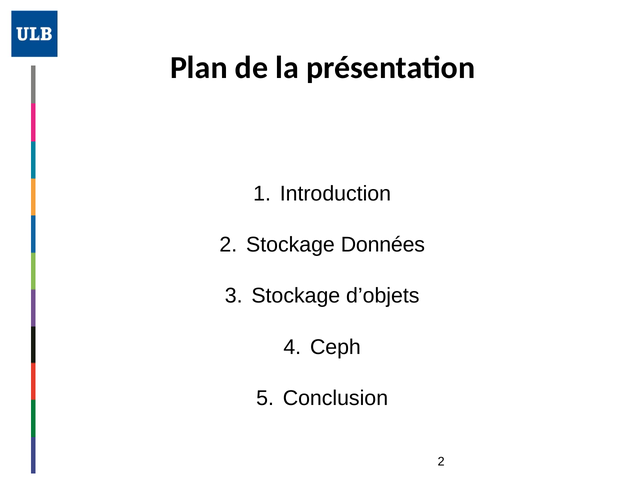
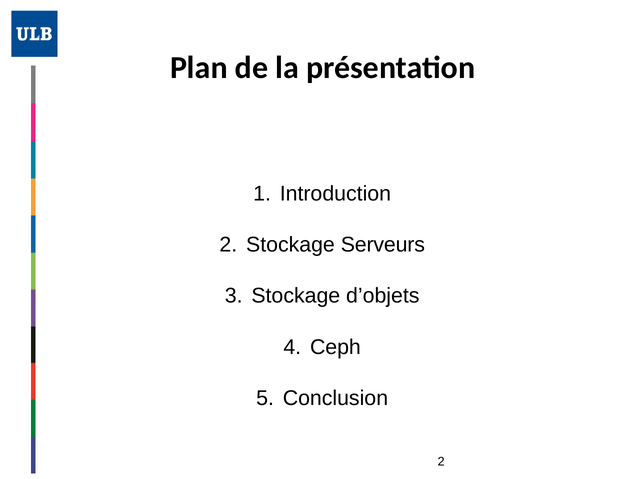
Données: Données -> Serveurs (383, 245)
